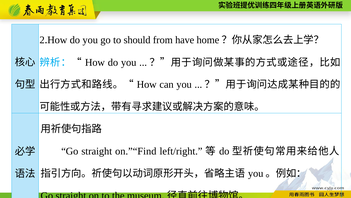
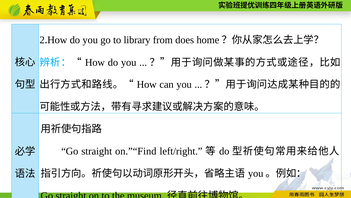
should: should -> library (137, 40)
have: have -> does (185, 40)
